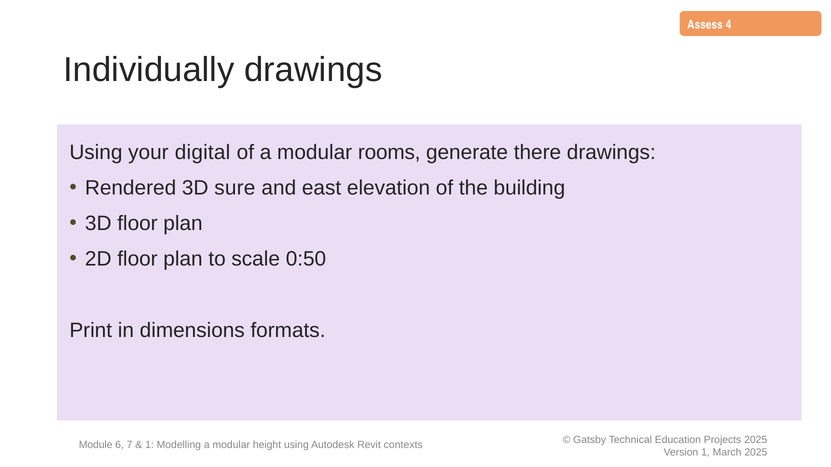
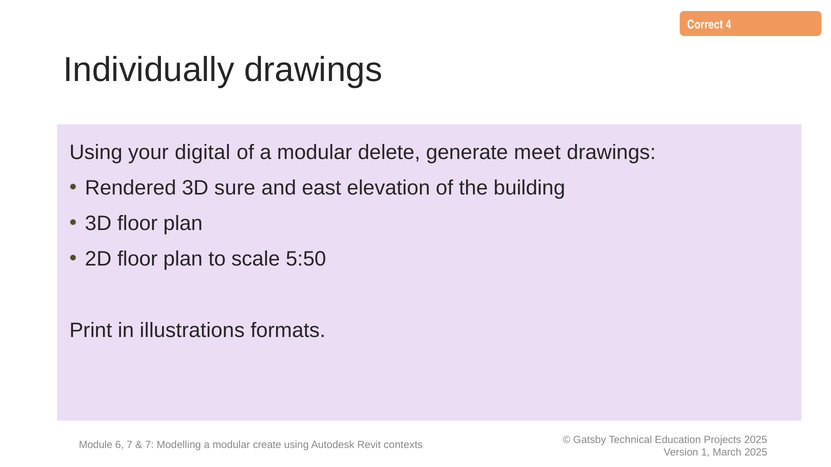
Assess: Assess -> Correct (705, 25)
rooms: rooms -> delete (389, 153)
there: there -> meet (537, 153)
0:50: 0:50 -> 5:50 (306, 259)
dimensions: dimensions -> illustrations (192, 331)
1: 1 -> 7 (149, 445)
height: height -> create (267, 445)
